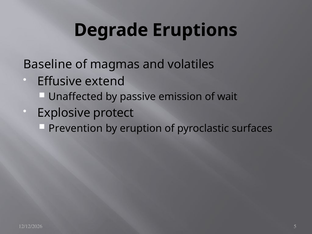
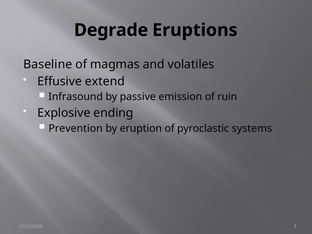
Unaffected: Unaffected -> Infrasound (76, 97)
wait: wait -> ruin (227, 97)
protect: protect -> ending (113, 113)
surfaces: surfaces -> systems (252, 128)
